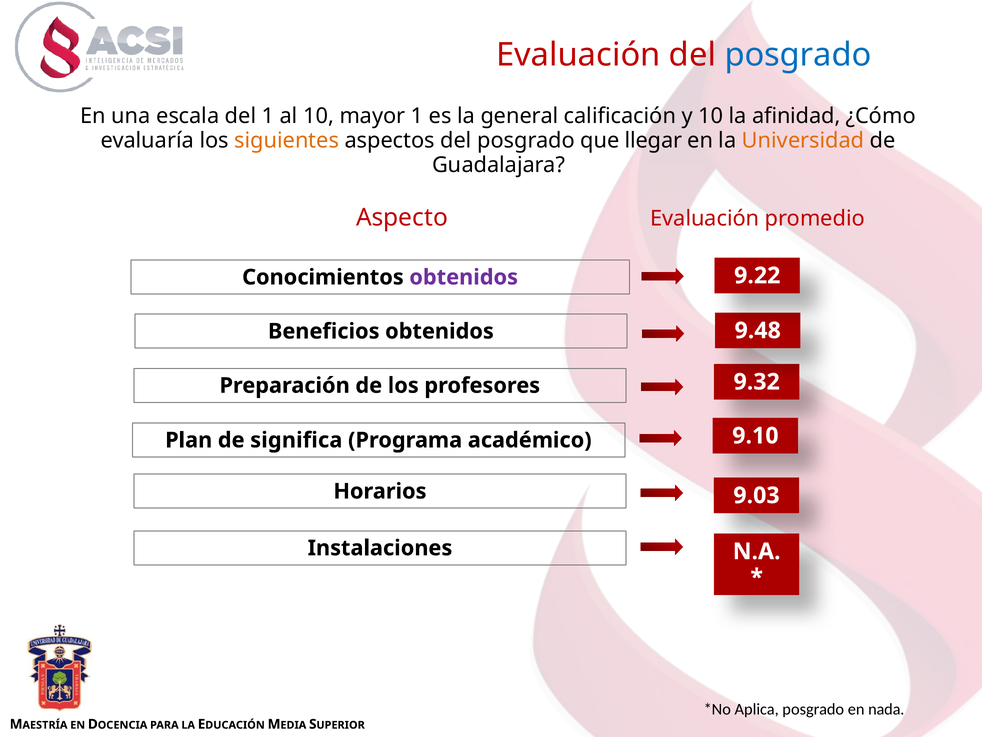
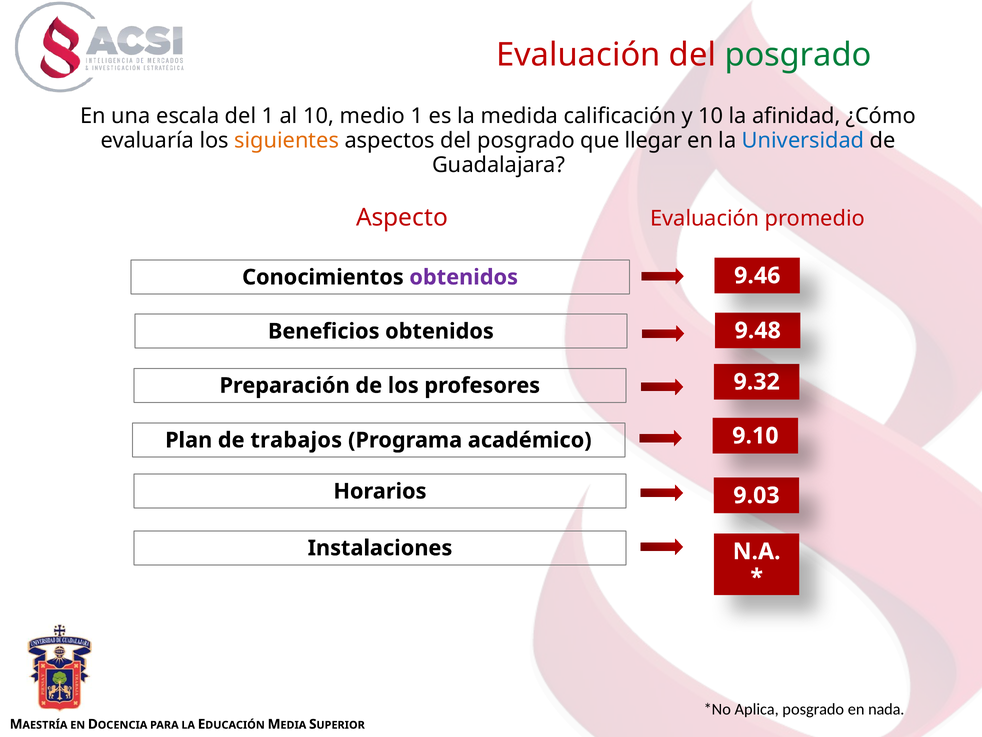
posgrado colour: blue -> green (798, 55)
mayor: mayor -> medio (372, 116)
general: general -> medida (519, 116)
Universidad colour: orange -> blue (803, 141)
9.22: 9.22 -> 9.46 (757, 275)
significa: significa -> trabajos (296, 440)
